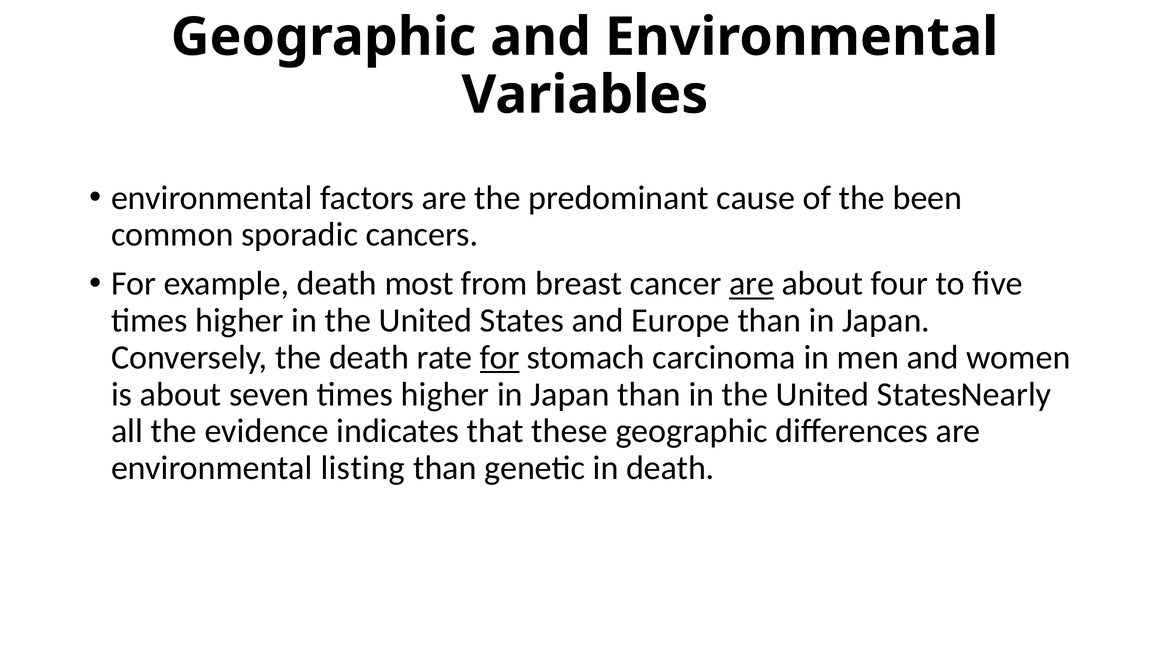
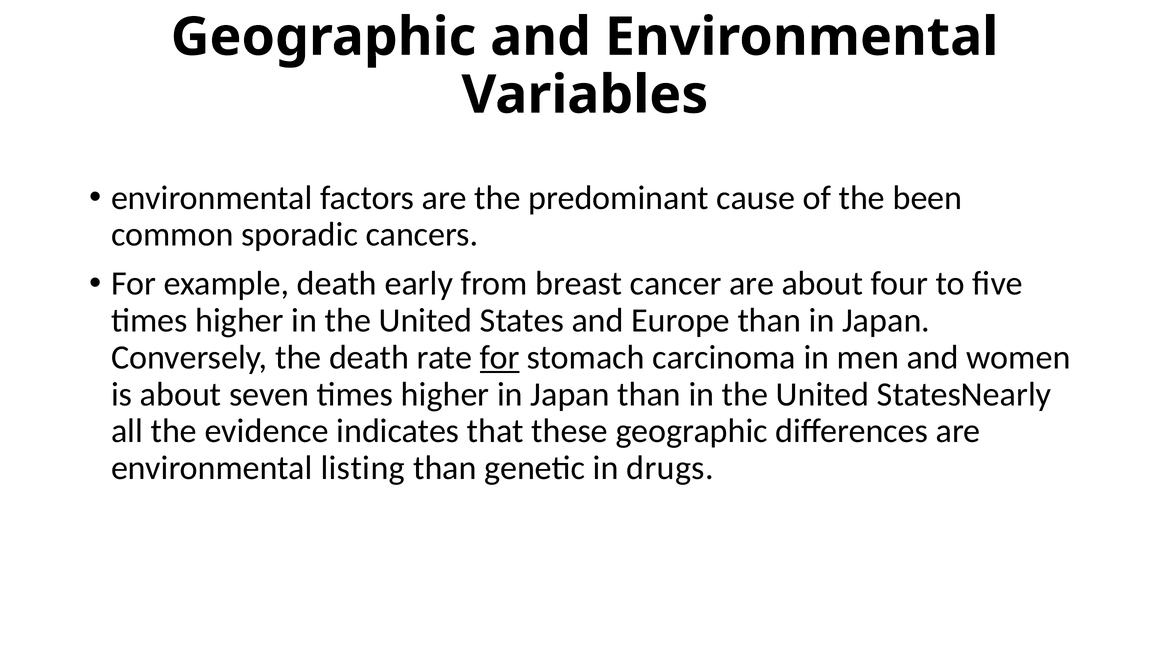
most: most -> early (419, 284)
are underline: present -> none (752, 284)
in death: death -> drugs (670, 468)
